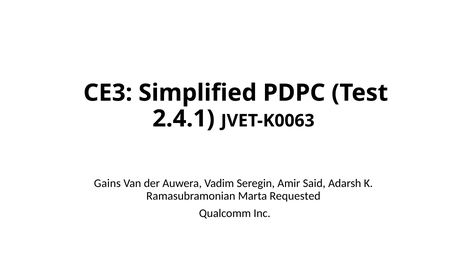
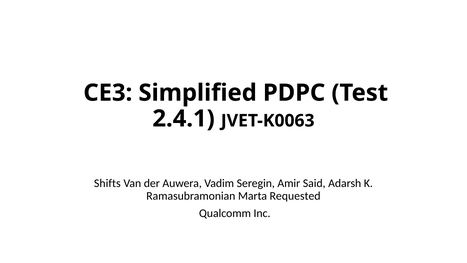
Gains: Gains -> Shifts (107, 183)
